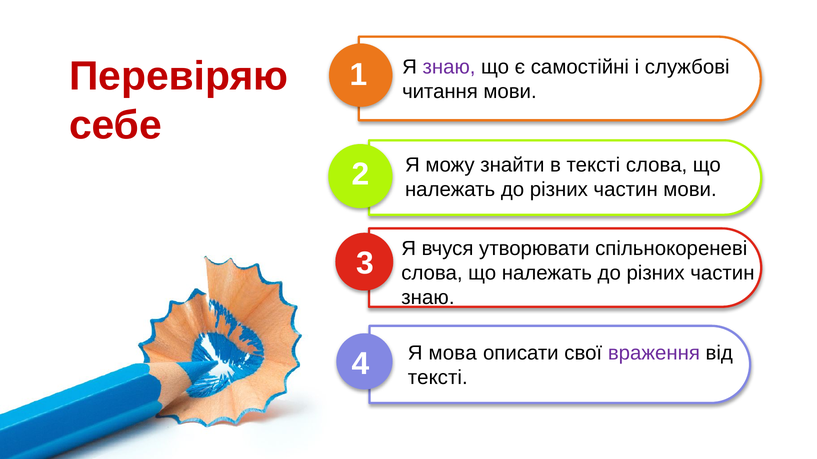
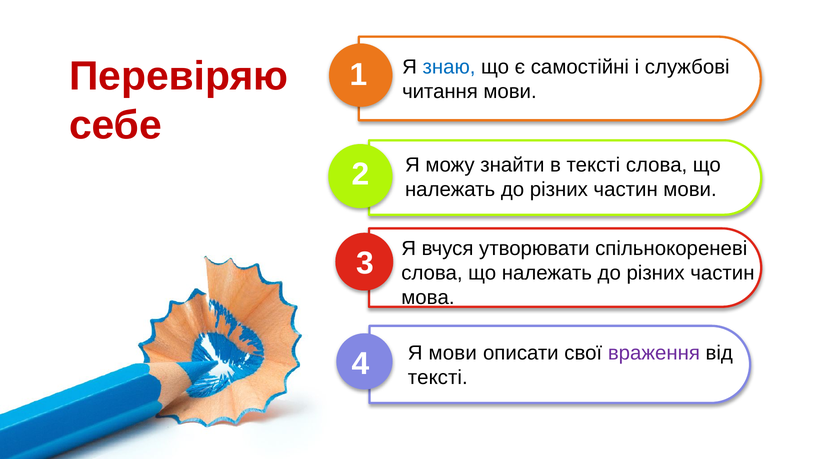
знаю colour: purple -> blue (449, 67)
знаю: знаю -> мова (428, 298)
Я мова: мова -> мови (453, 354)
